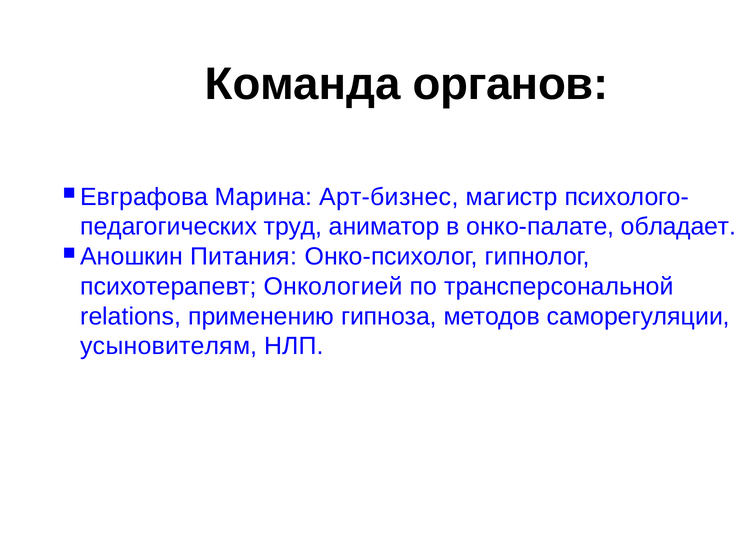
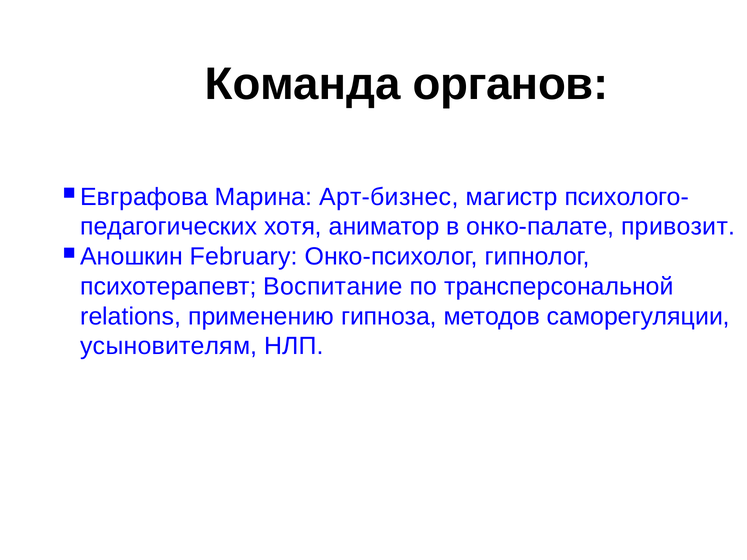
труд: труд -> хотя (293, 227)
обладает: обладает -> привозит (678, 227)
Питания: Питания -> February (244, 257)
Онкологией: Онкологией -> Воспитание (333, 287)
